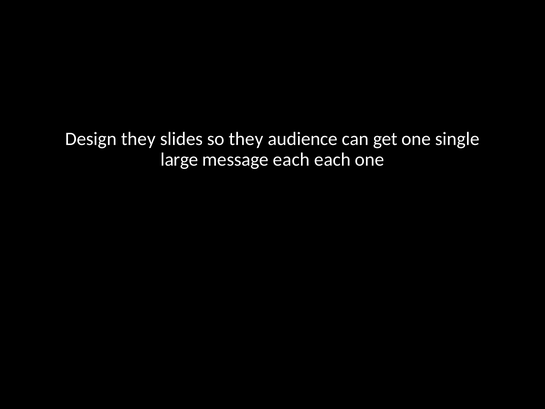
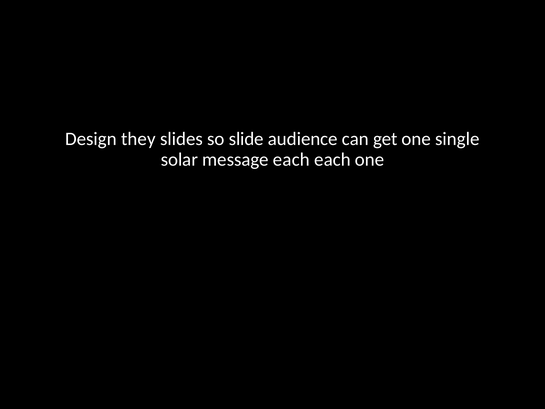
so they: they -> slide (246, 139)
large: large -> solar (179, 159)
